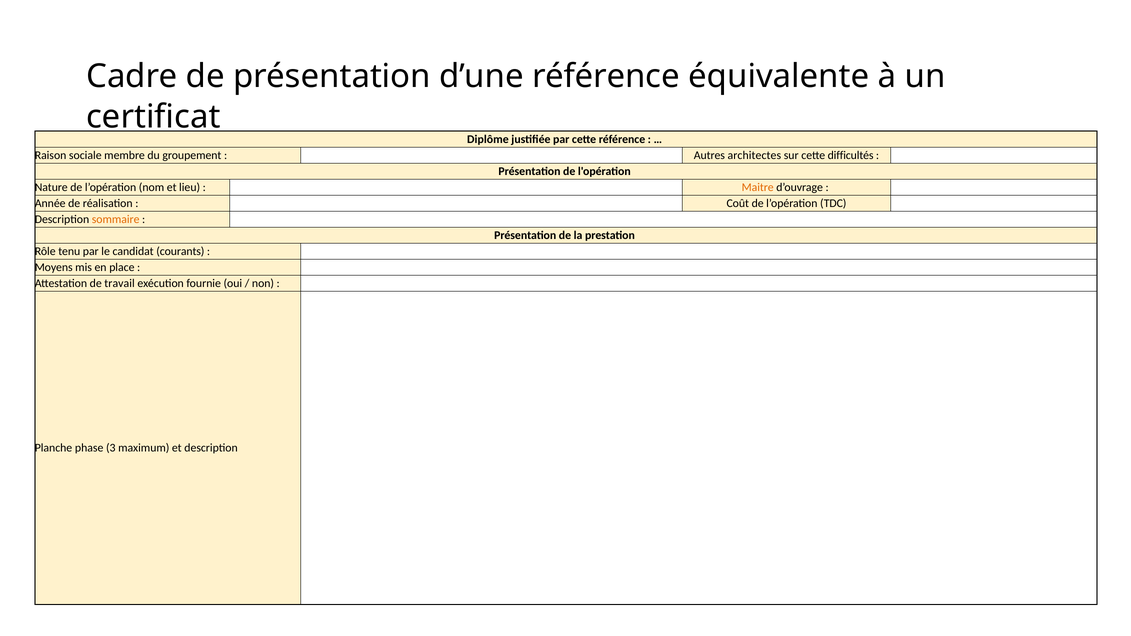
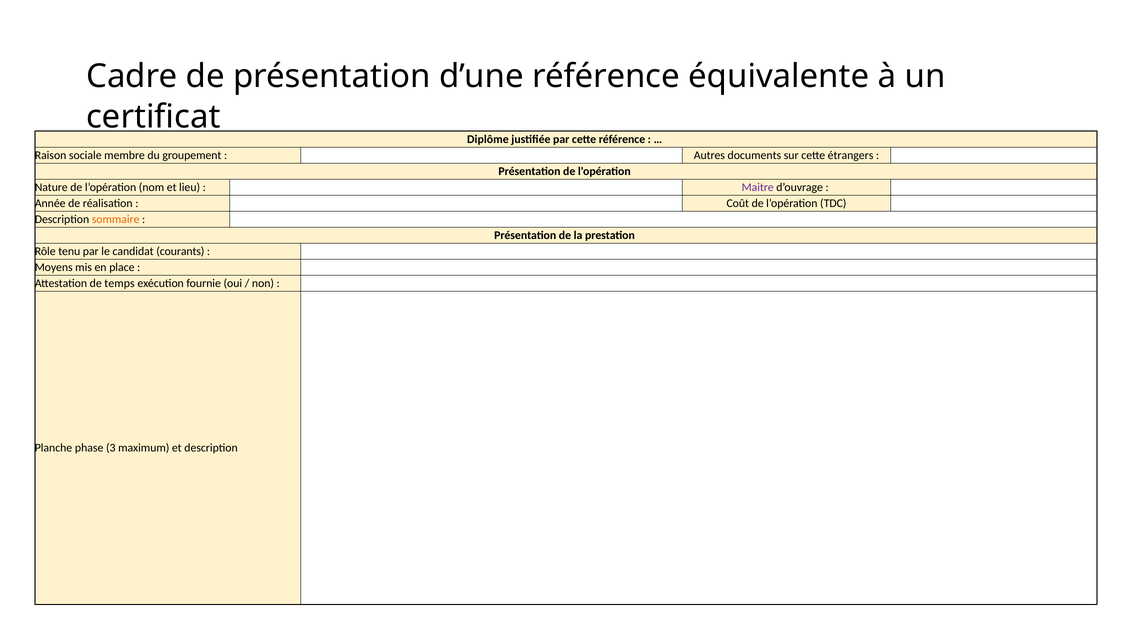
architectes: architectes -> documents (754, 155)
difficultés: difficultés -> étrangers (851, 155)
Maitre colour: orange -> purple (758, 187)
travail: travail -> temps (120, 283)
